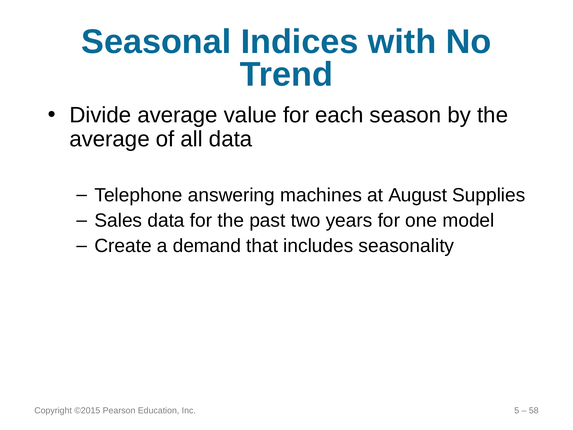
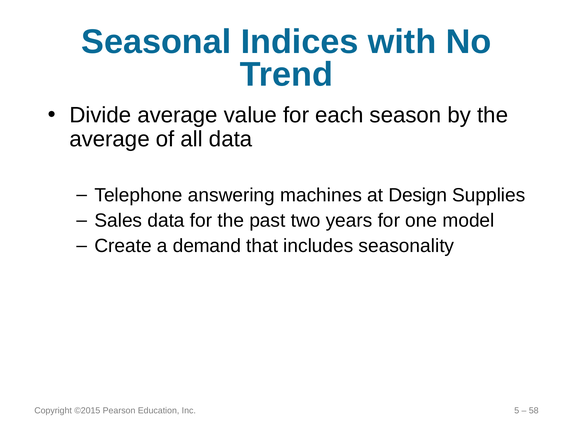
August: August -> Design (418, 195)
